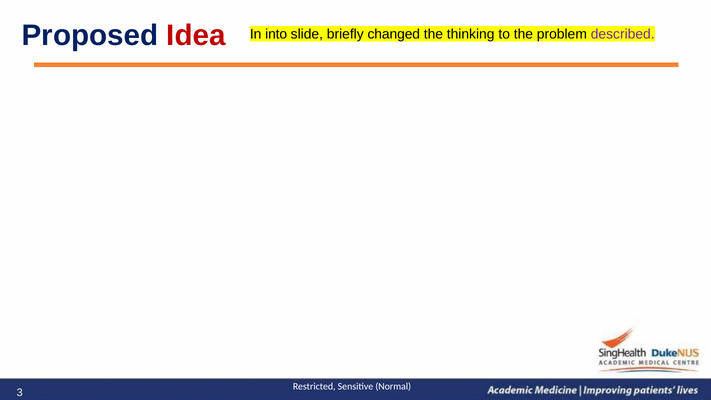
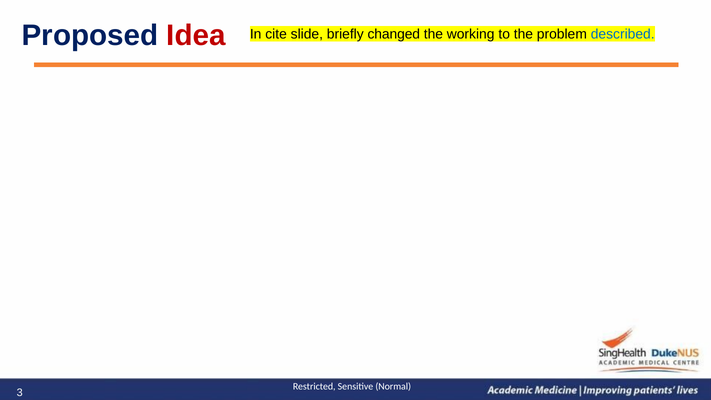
into: into -> cite (276, 34)
thinking: thinking -> working (471, 34)
described colour: purple -> blue (623, 34)
